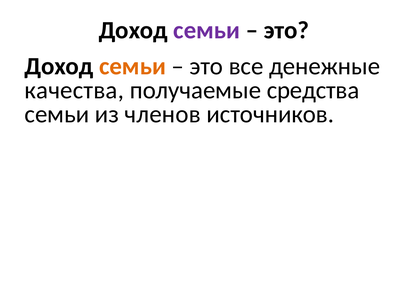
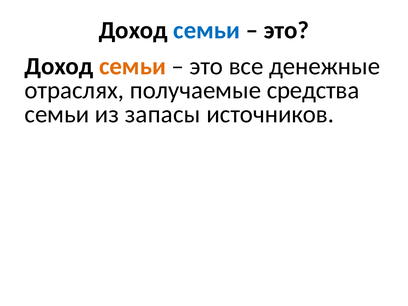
семьи colour: purple -> blue (207, 30)
качества: качества -> отраслях (74, 90)
членов: членов -> запасы (163, 114)
